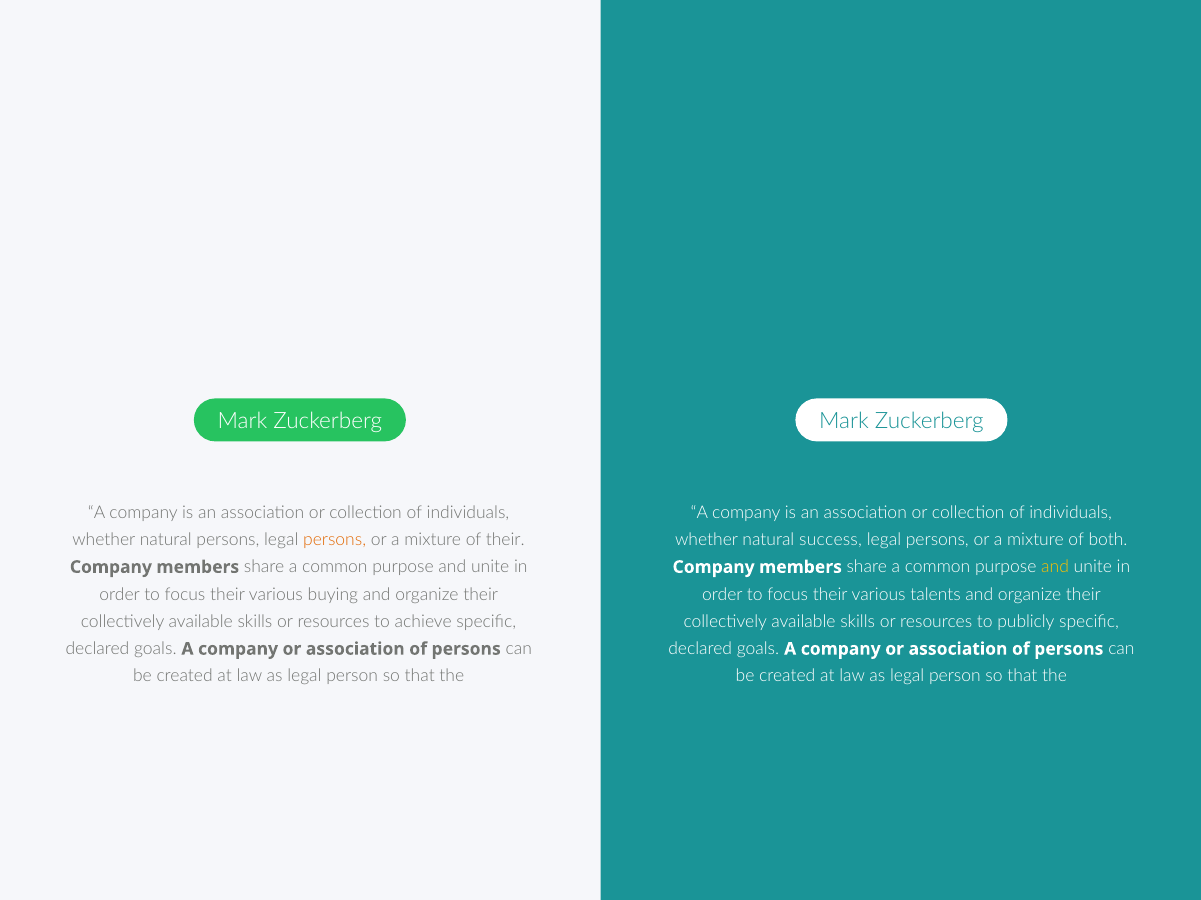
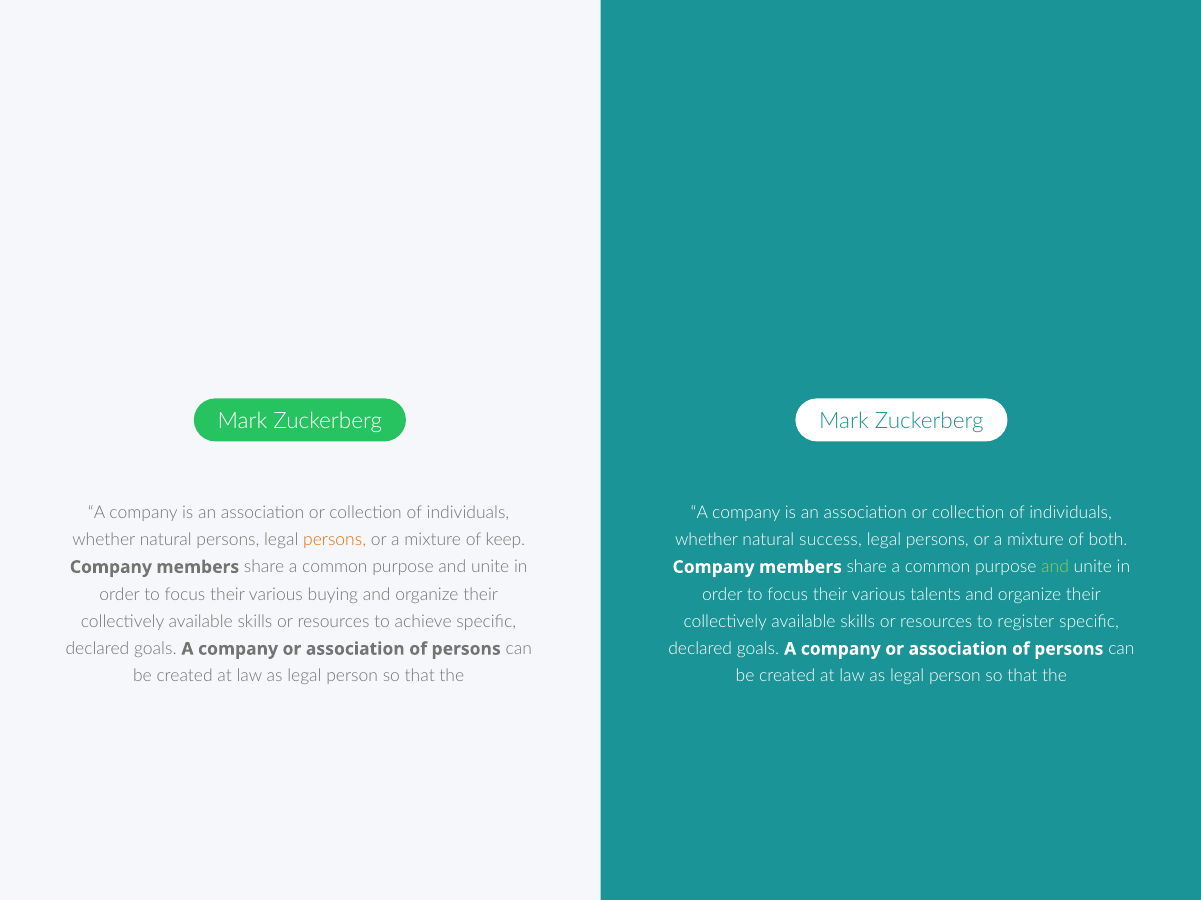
of their: their -> keep (505, 540)
and colour: yellow -> light green (1055, 568)
publicly: publicly -> register (1026, 622)
